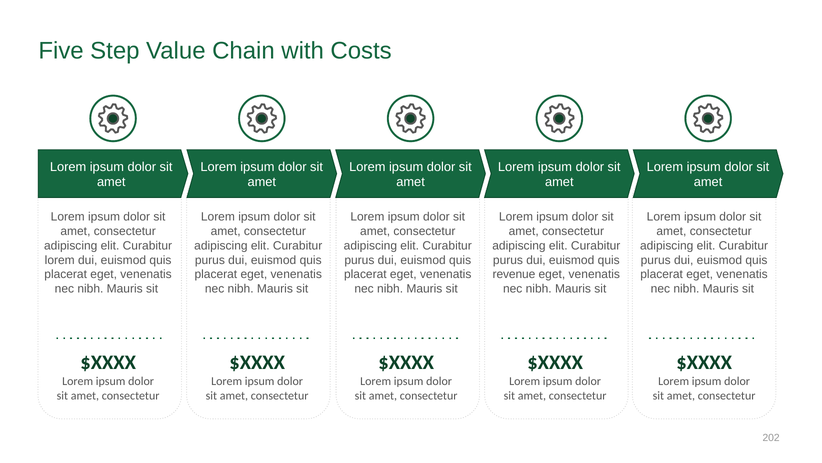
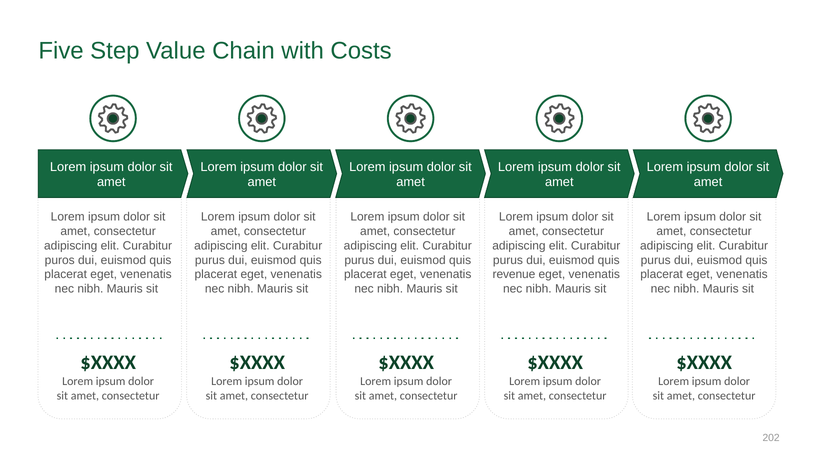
lorem: lorem -> puros (60, 260)
